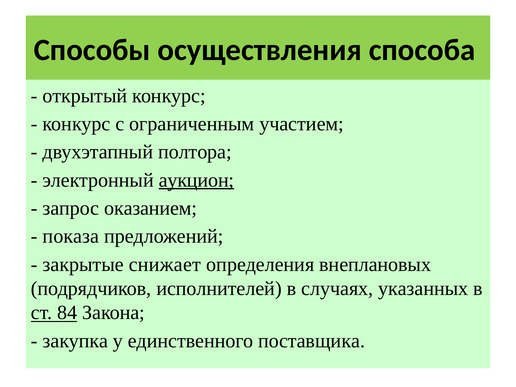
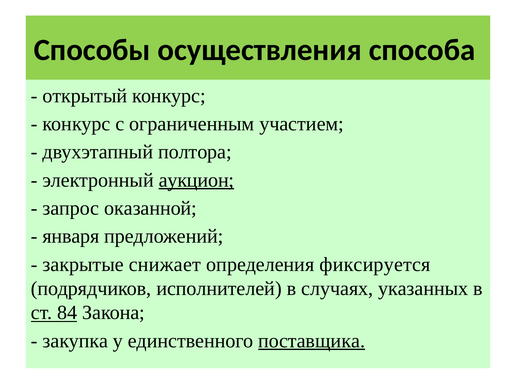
оказанием: оказанием -> оказанной (151, 208)
показа: показа -> января (71, 236)
внеплановых: внеплановых -> фиксируется (375, 264)
поставщика underline: none -> present (312, 341)
